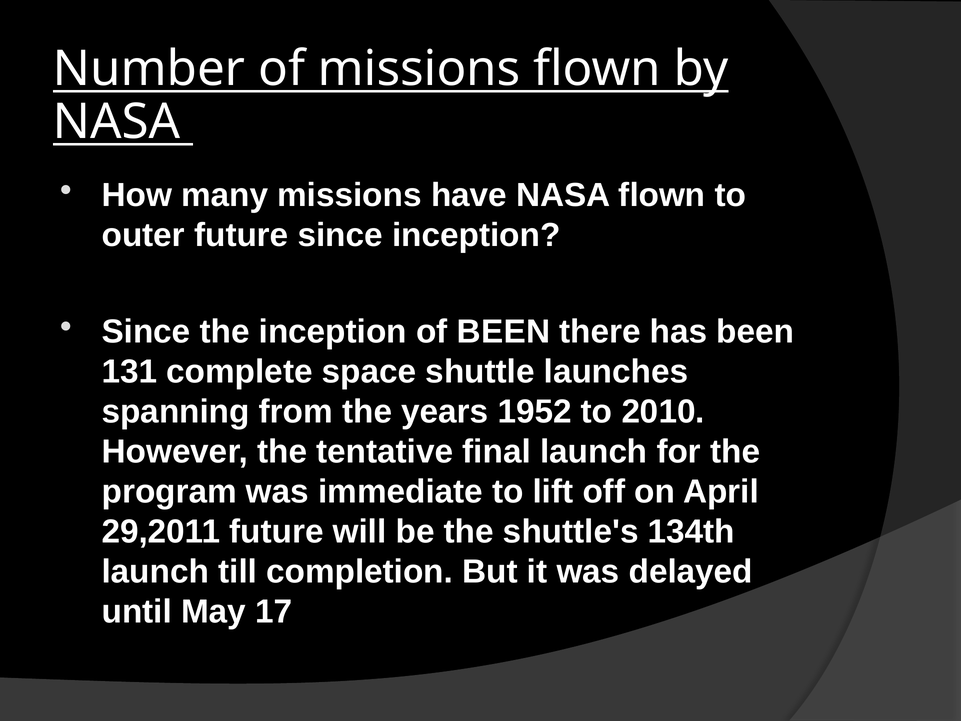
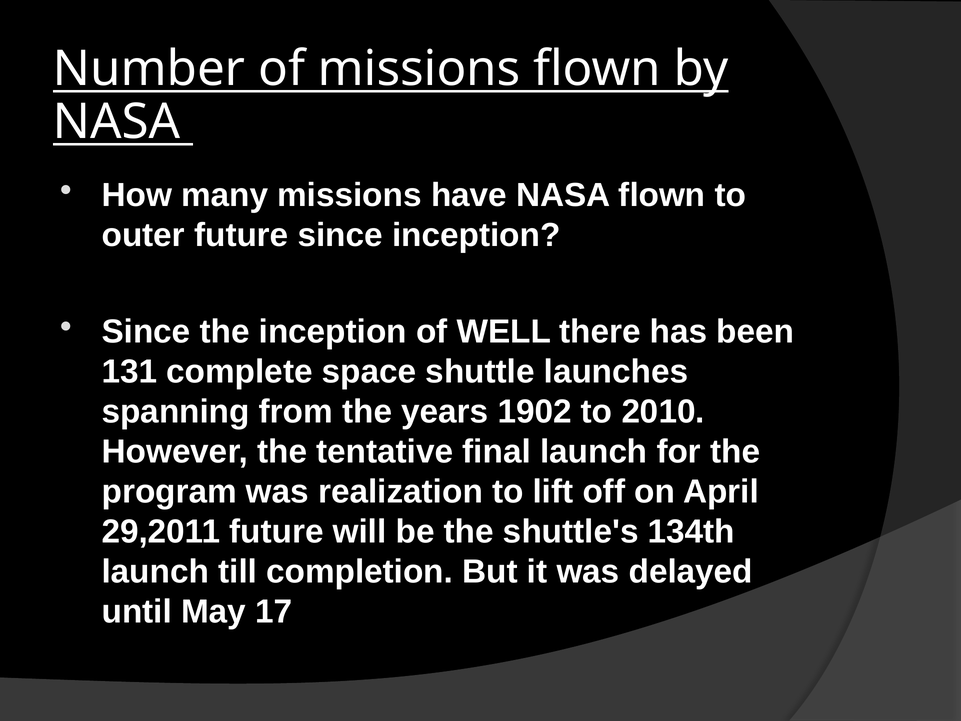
of BEEN: BEEN -> WELL (504, 331)
1952: 1952 -> 1902 (535, 411)
immediate: immediate -> realization (401, 492)
